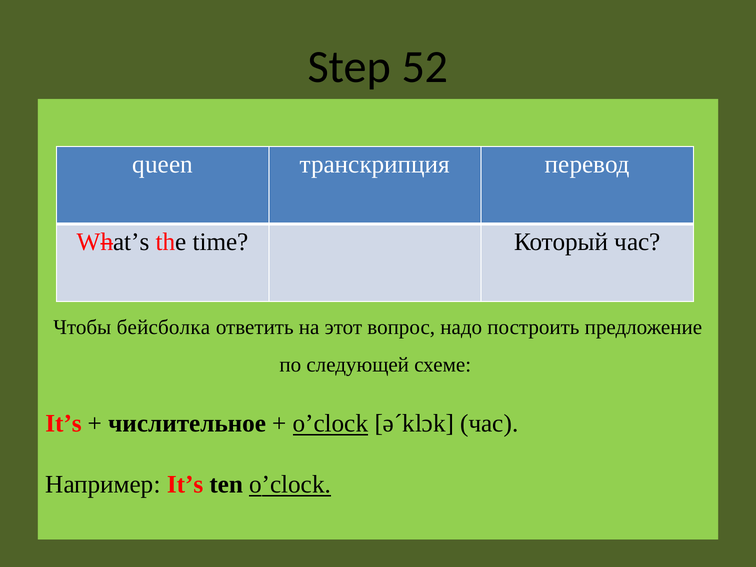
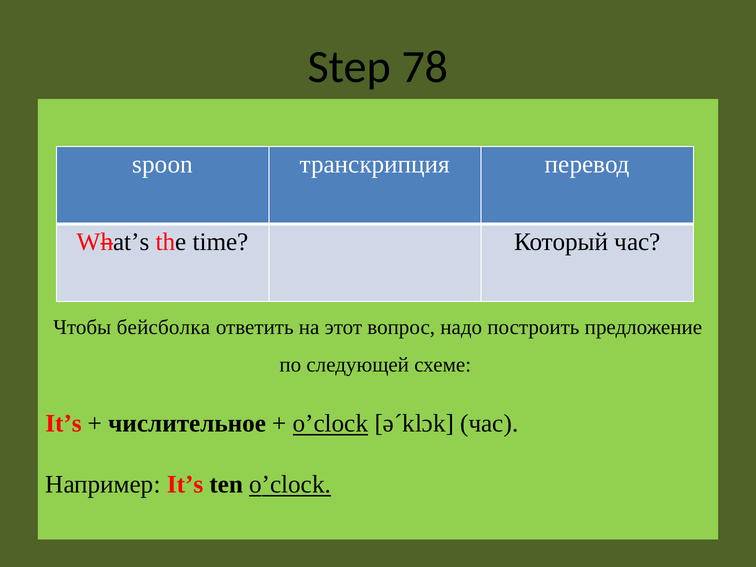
52: 52 -> 78 (425, 67)
queen: queen -> spoon (163, 164)
